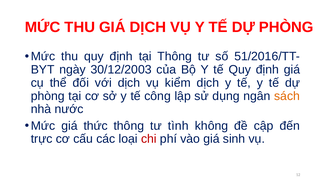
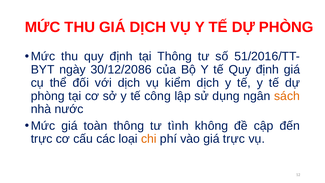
30/12/2003: 30/12/2003 -> 30/12/2086 (121, 70)
thức: thức -> toàn (96, 126)
chi colour: red -> orange (149, 139)
giá sinh: sinh -> trực (234, 139)
